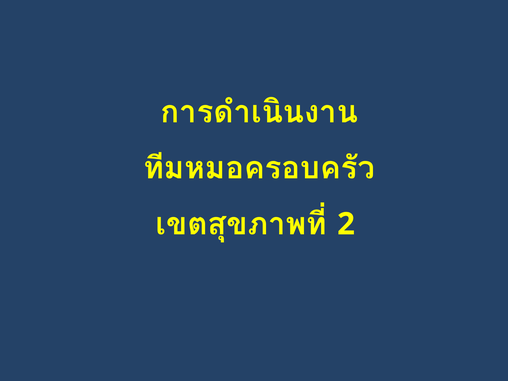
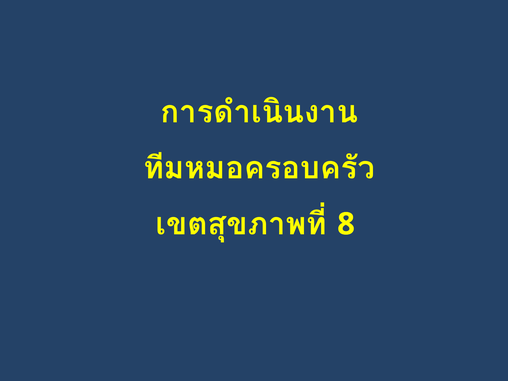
2: 2 -> 8 (346, 224)
